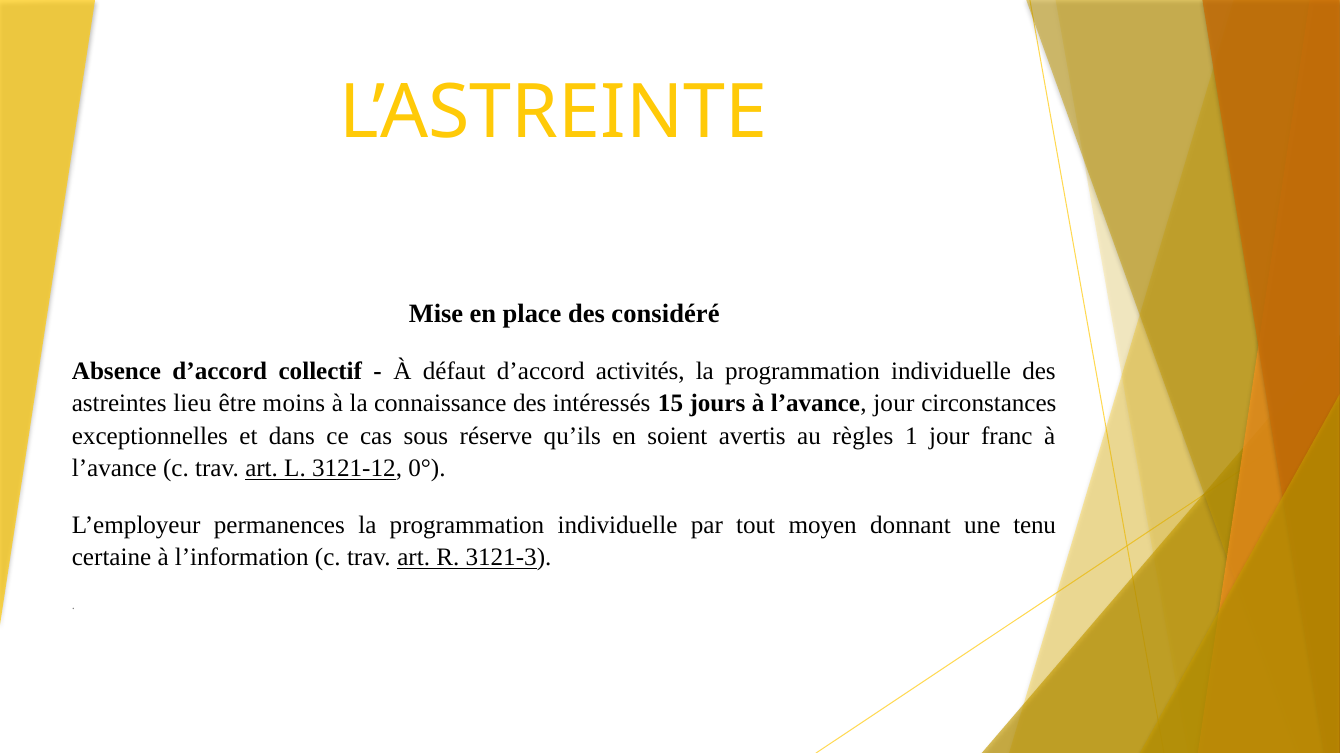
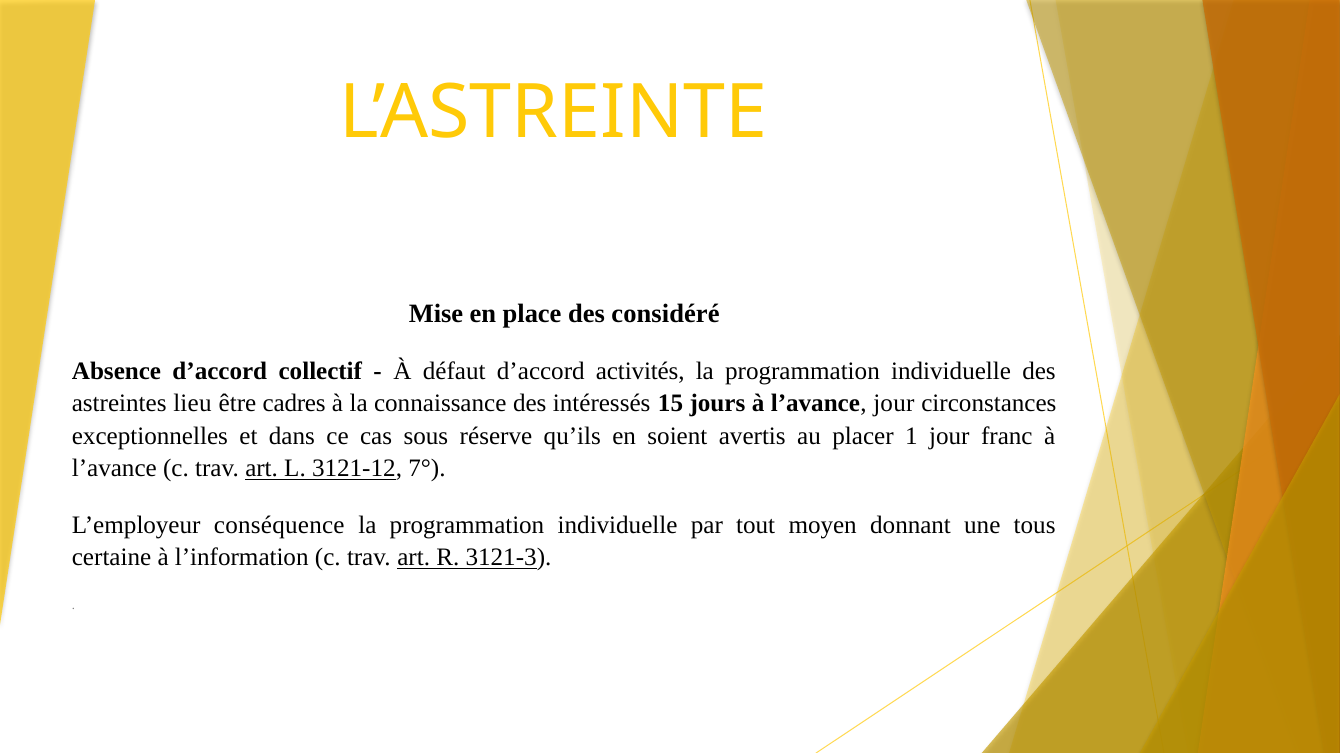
moins: moins -> cadres (294, 404)
règles: règles -> placer (863, 436)
0°: 0° -> 7° (427, 469)
permanences: permanences -> conséquence (279, 526)
tenu: tenu -> tous (1035, 526)
